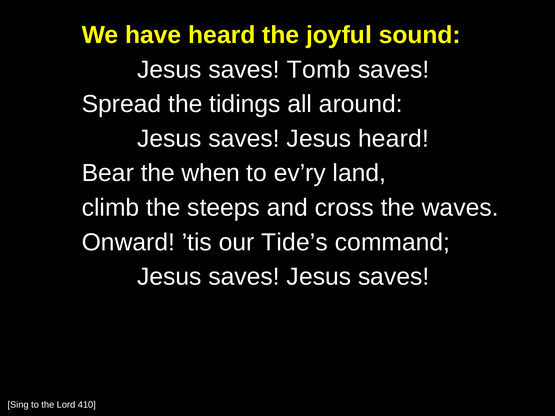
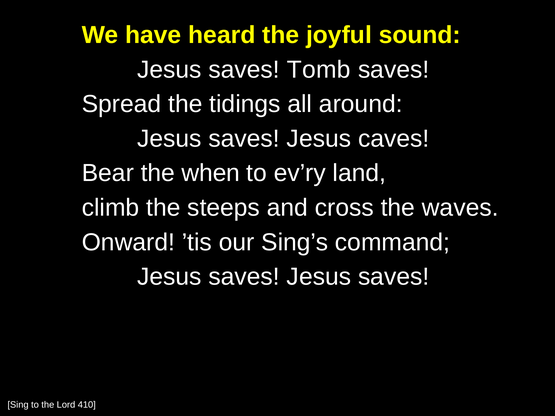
Jesus heard: heard -> caves (394, 139)
Tide’s: Tide’s -> Sing’s (295, 242)
